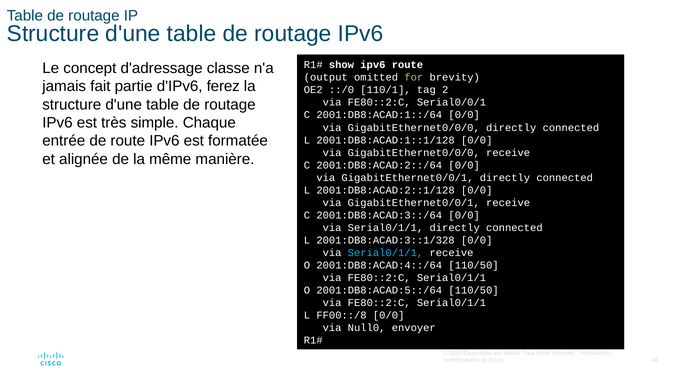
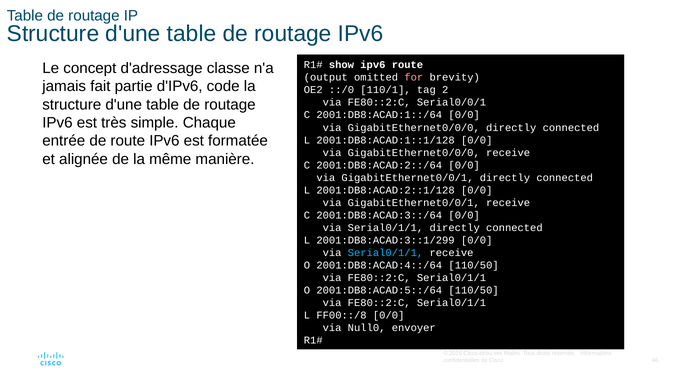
for colour: light green -> pink (414, 78)
ferez: ferez -> code (223, 87)
2001:DB8:ACAD:3::1/328: 2001:DB8:ACAD:3::1/328 -> 2001:DB8:ACAD:3::1/299 (386, 241)
